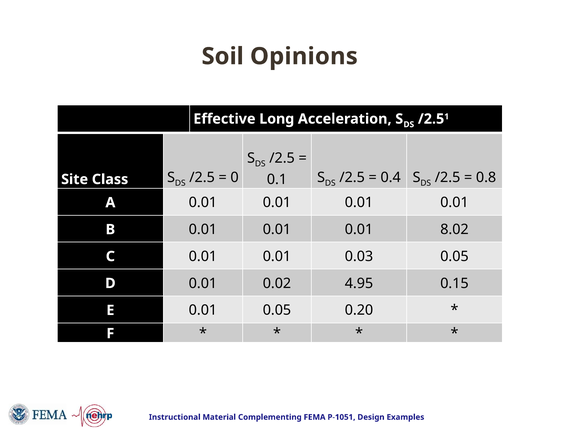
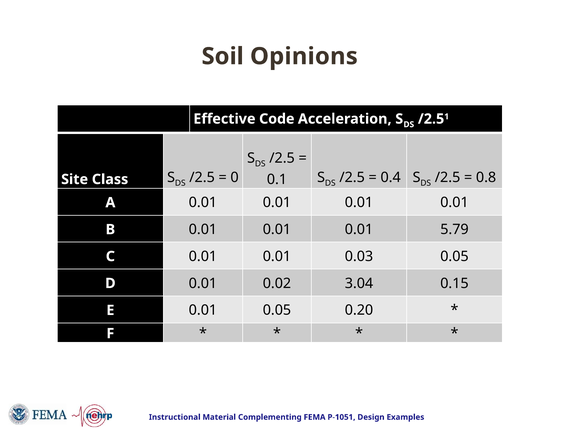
Long: Long -> Code (277, 119)
8.02: 8.02 -> 5.79 (454, 230)
4.95: 4.95 -> 3.04 (359, 284)
